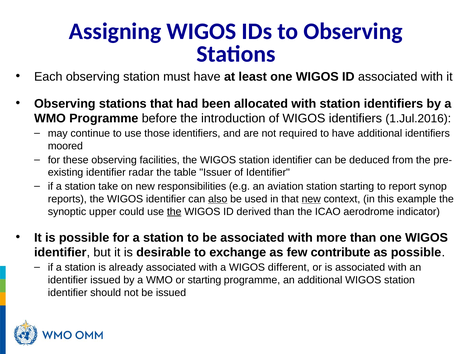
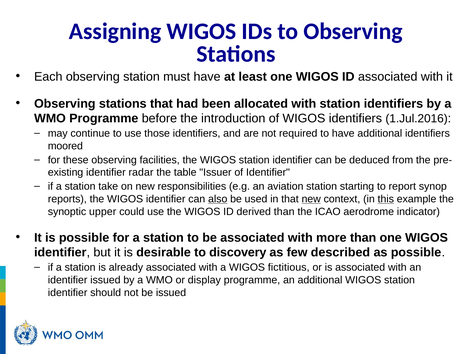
this underline: none -> present (386, 199)
the underline: present -> none (174, 212)
exchange: exchange -> discovery (238, 252)
contribute: contribute -> described (340, 252)
different: different -> fictitious (289, 267)
or starting: starting -> display (204, 280)
